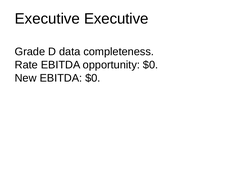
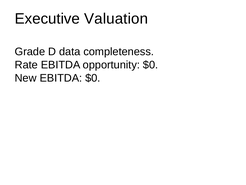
Executive Executive: Executive -> Valuation (116, 19)
